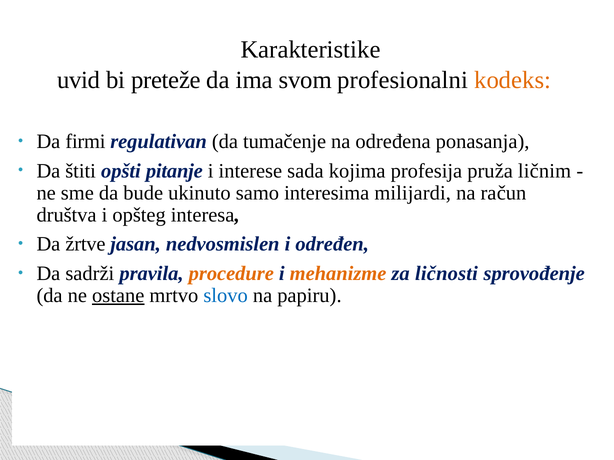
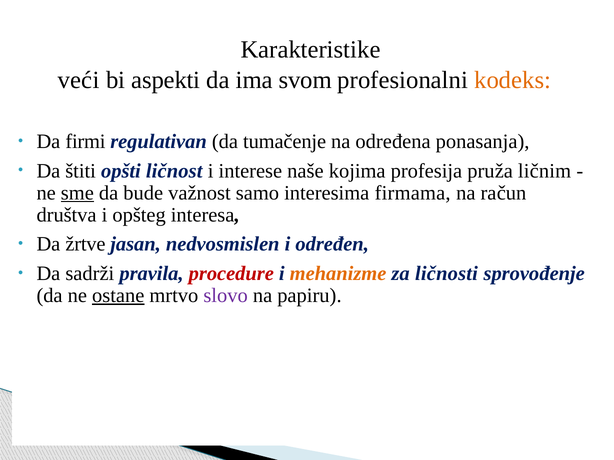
uvid: uvid -> veći (79, 80)
preteže: preteže -> aspekti (166, 80)
pitanje: pitanje -> ličnost (174, 171)
sada: sada -> naše (305, 171)
sme underline: none -> present (77, 193)
ukinuto: ukinuto -> važnost (199, 193)
milijardi: milijardi -> firmama (413, 193)
procedure colour: orange -> red (231, 274)
slovo colour: blue -> purple (226, 296)
